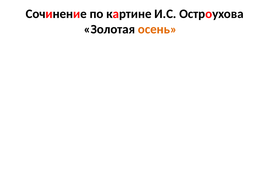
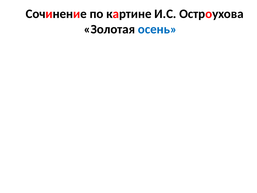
осень colour: orange -> blue (157, 29)
